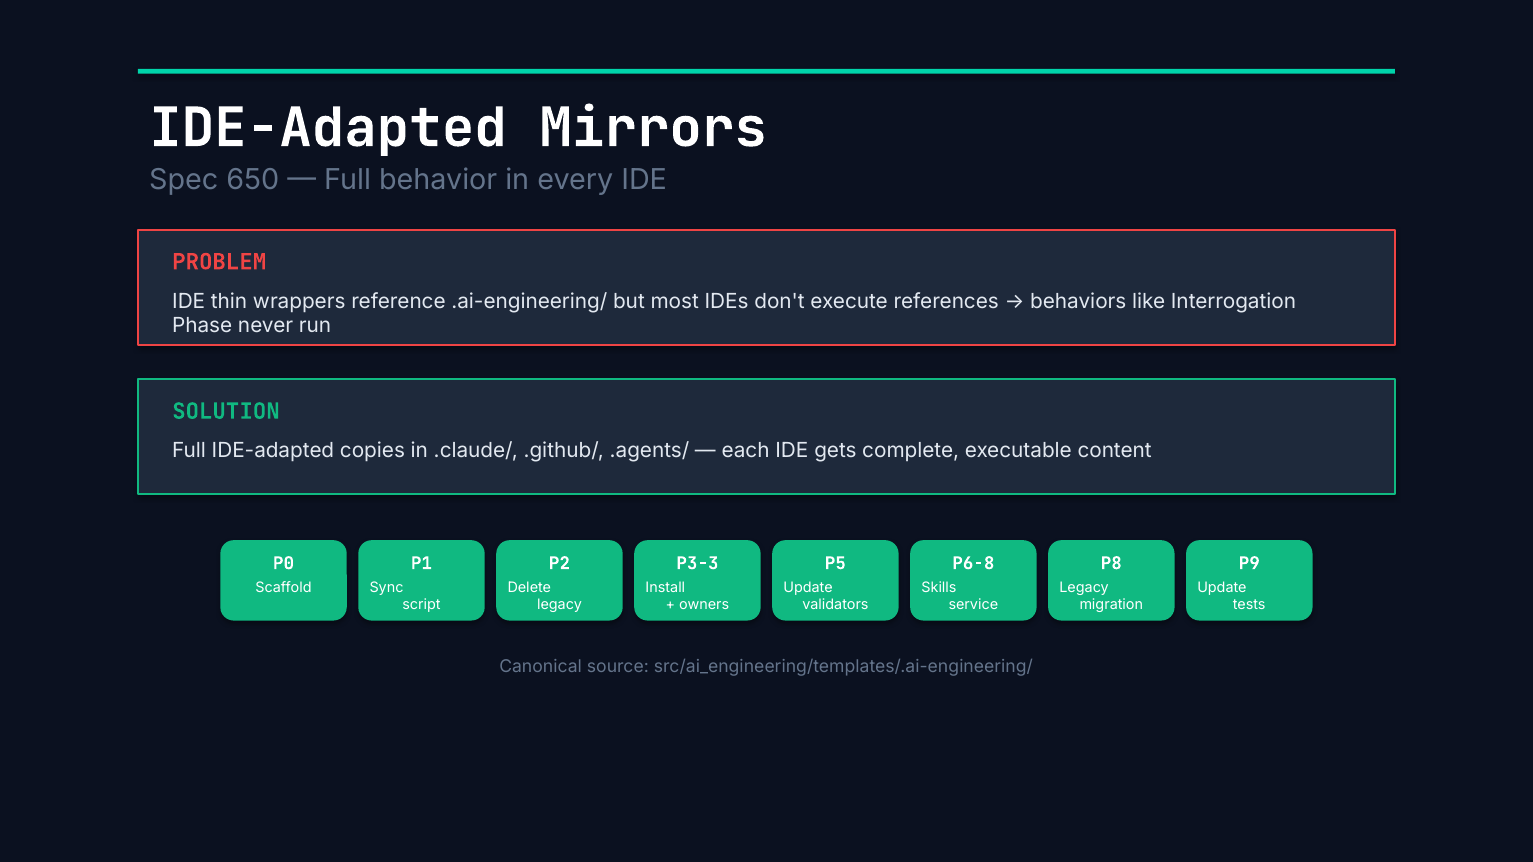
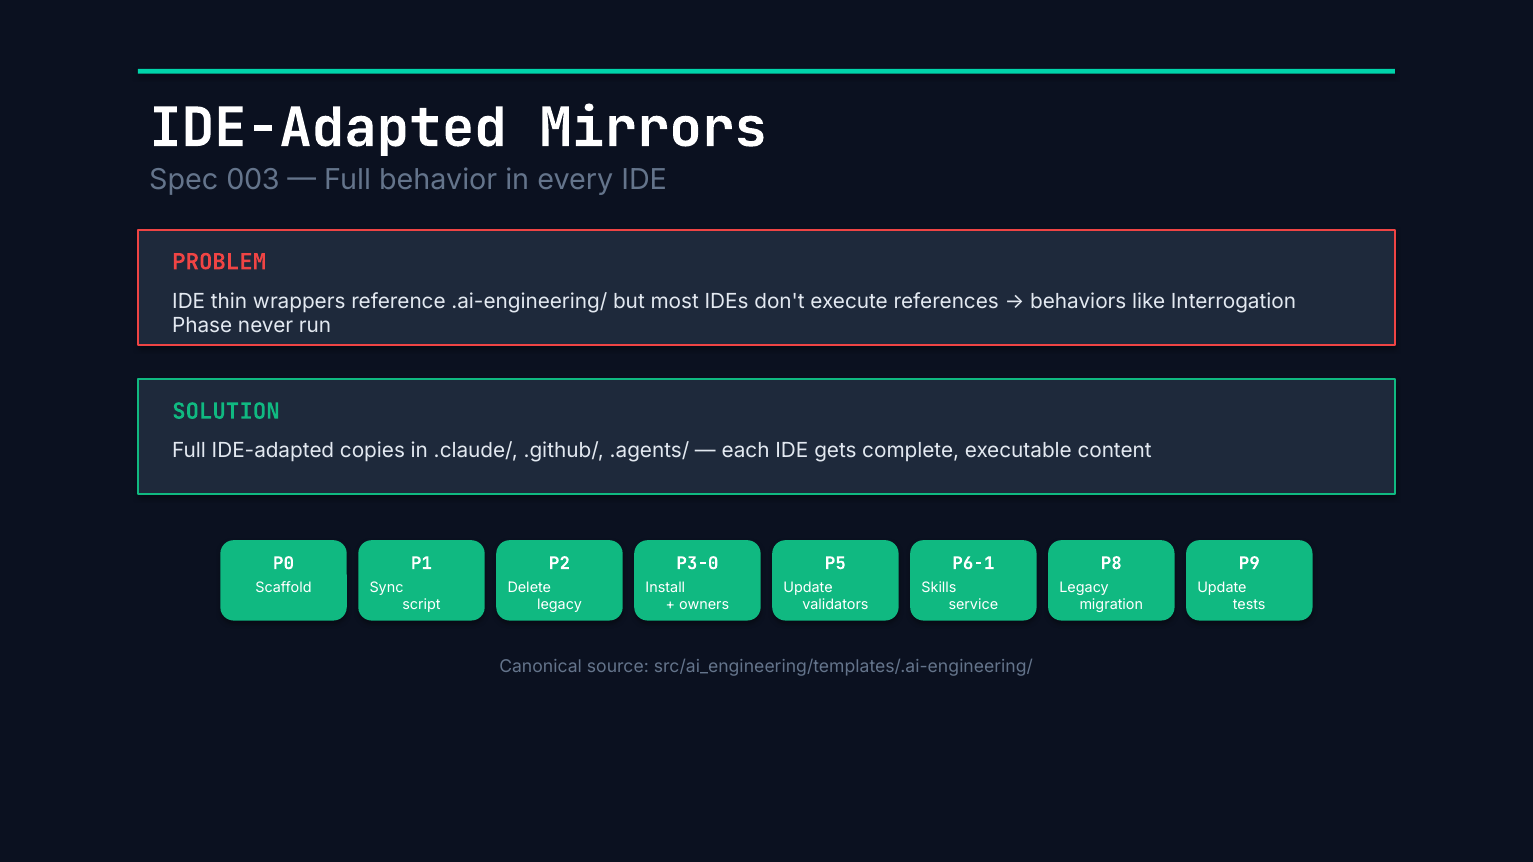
650: 650 -> 003 (253, 180)
P3-3: P3-3 -> P3-0 (697, 564)
P6-8: P6-8 -> P6-1 (973, 564)
